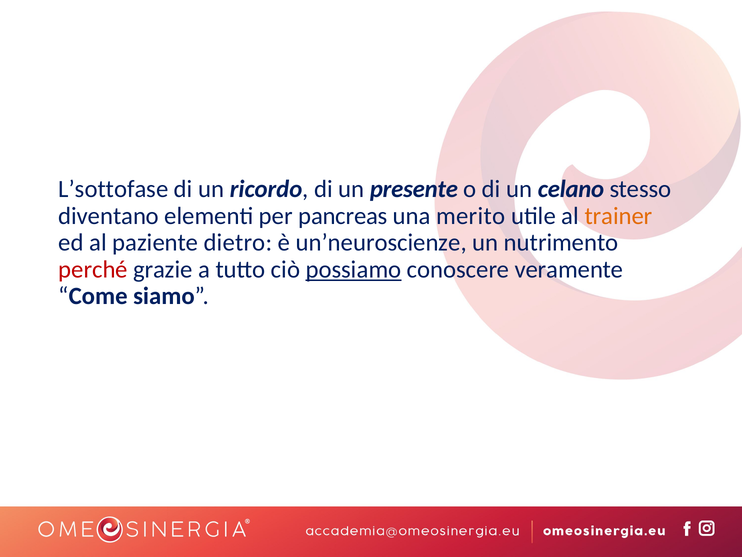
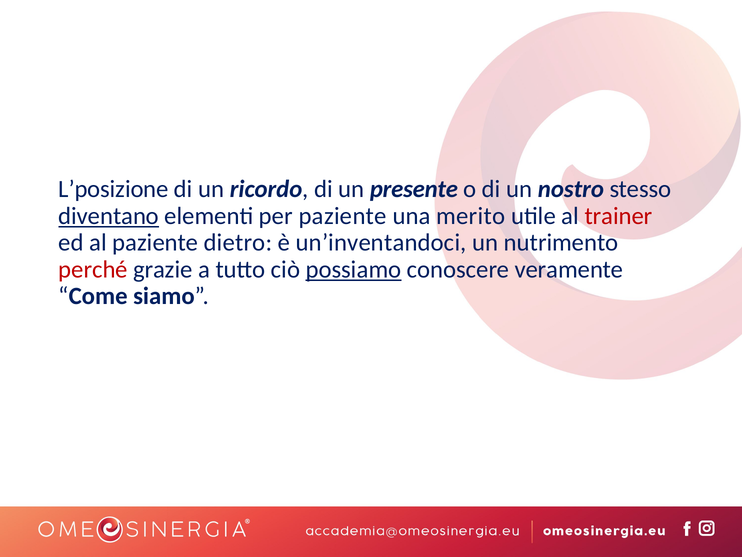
L’sottofase: L’sottofase -> L’posizione (113, 189)
celano: celano -> nostro (571, 189)
diventano underline: none -> present (109, 216)
per pancreas: pancreas -> paziente (343, 216)
trainer colour: orange -> red (618, 216)
un’neuroscienze: un’neuroscienze -> un’inventandoci (381, 243)
